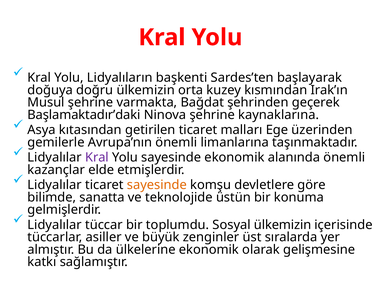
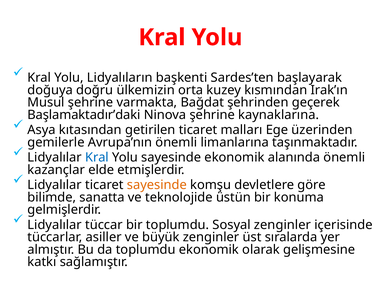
Kral colour: purple -> blue (97, 158)
Sosyal ülkemizin: ülkemizin -> zenginler (283, 225)
da ülkelerine: ülkelerine -> toplumdu (146, 250)
